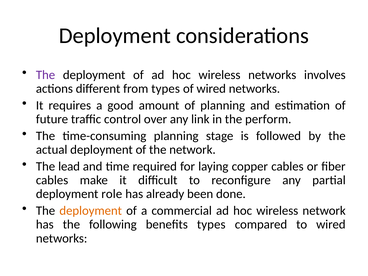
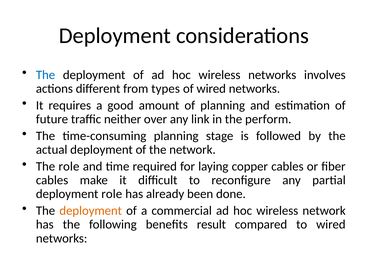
The colour: purple -> blue (46, 75)
control: control -> neither (123, 119)
The lead: lead -> role (69, 166)
benefits types: types -> result (211, 224)
